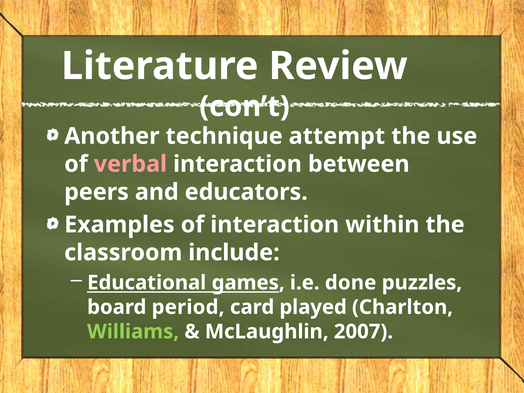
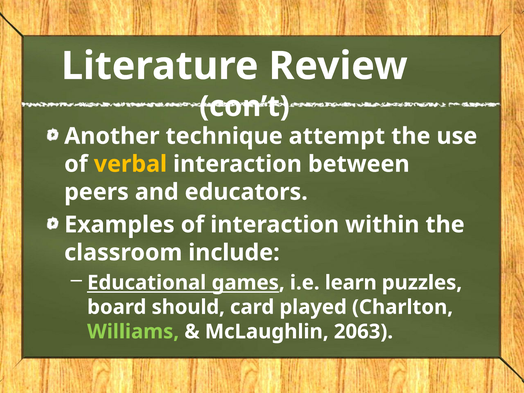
verbal colour: pink -> yellow (130, 164)
done: done -> learn (351, 283)
period: period -> should (188, 307)
2007: 2007 -> 2063 (363, 332)
